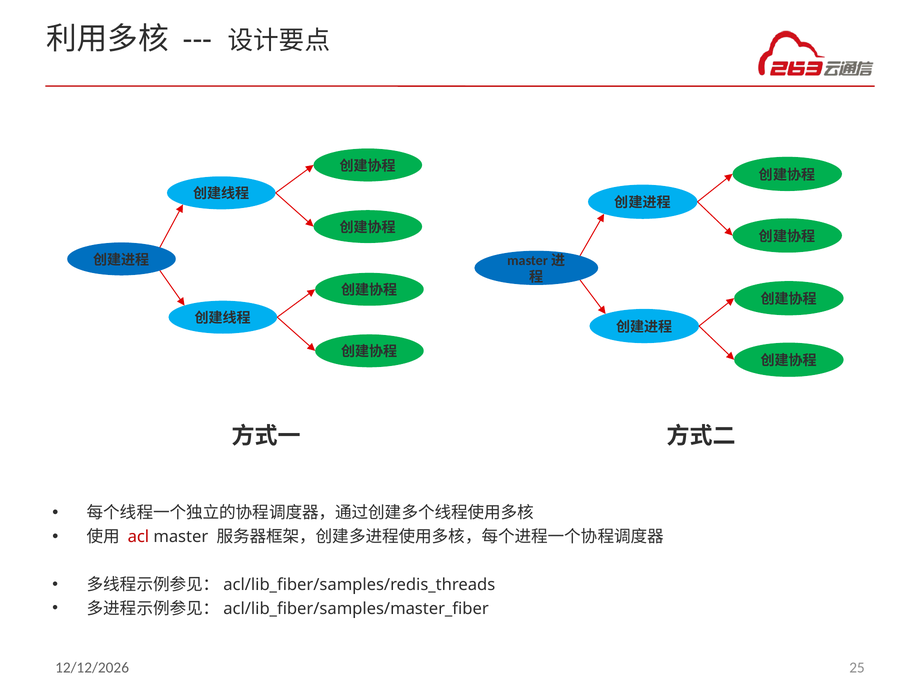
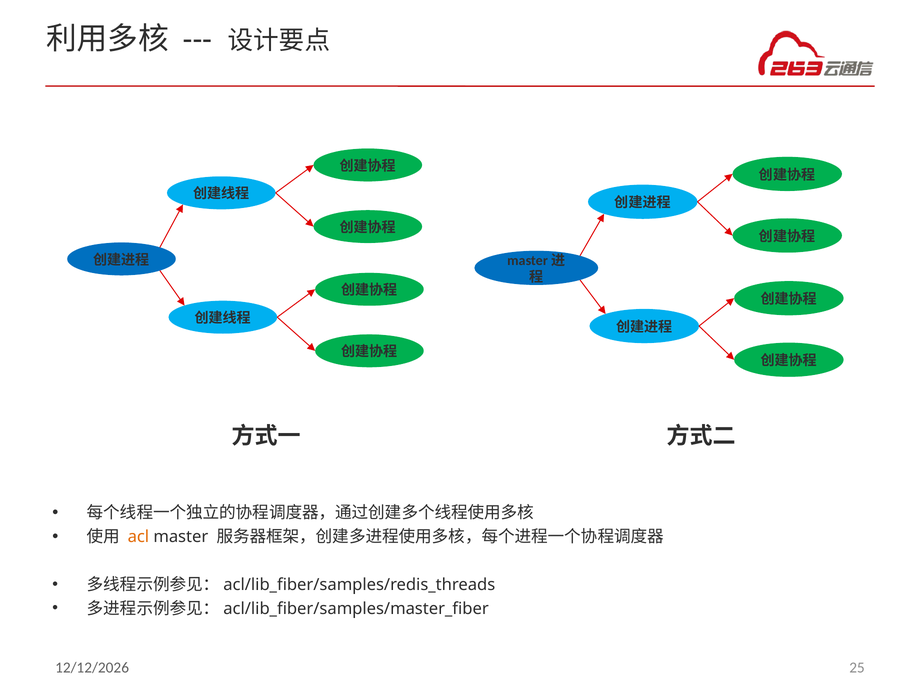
acl colour: red -> orange (138, 537)
